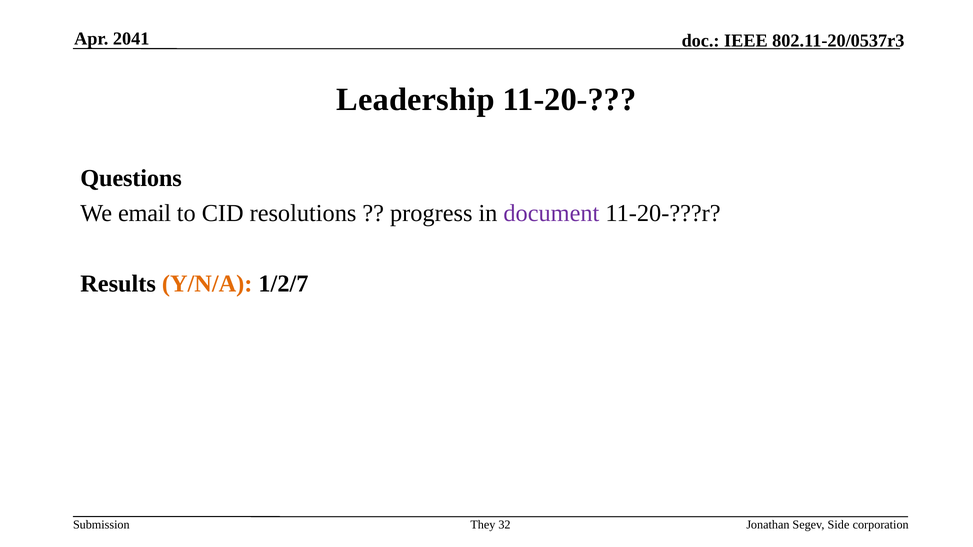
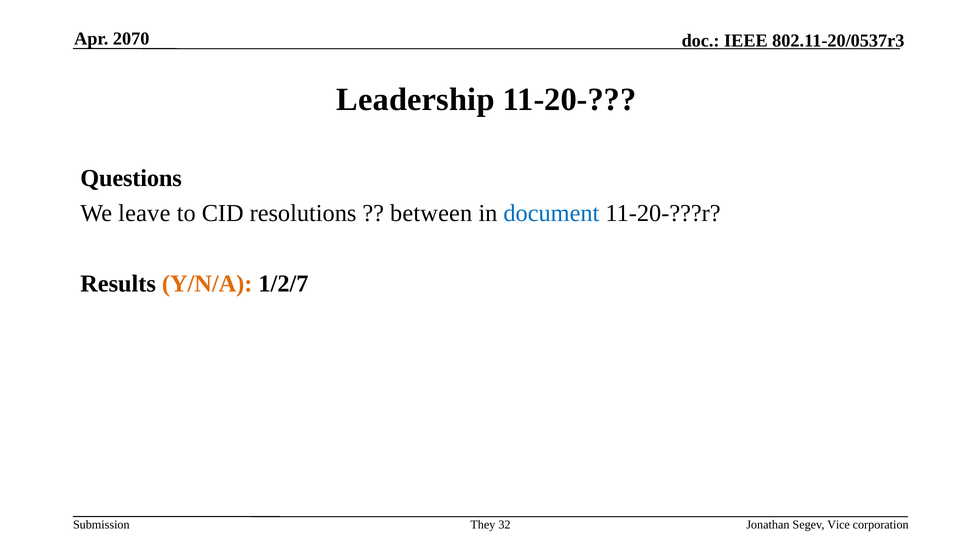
2041: 2041 -> 2070 (131, 39)
email: email -> leave (144, 213)
progress: progress -> between (431, 213)
document colour: purple -> blue (551, 213)
Side: Side -> Vice (839, 525)
